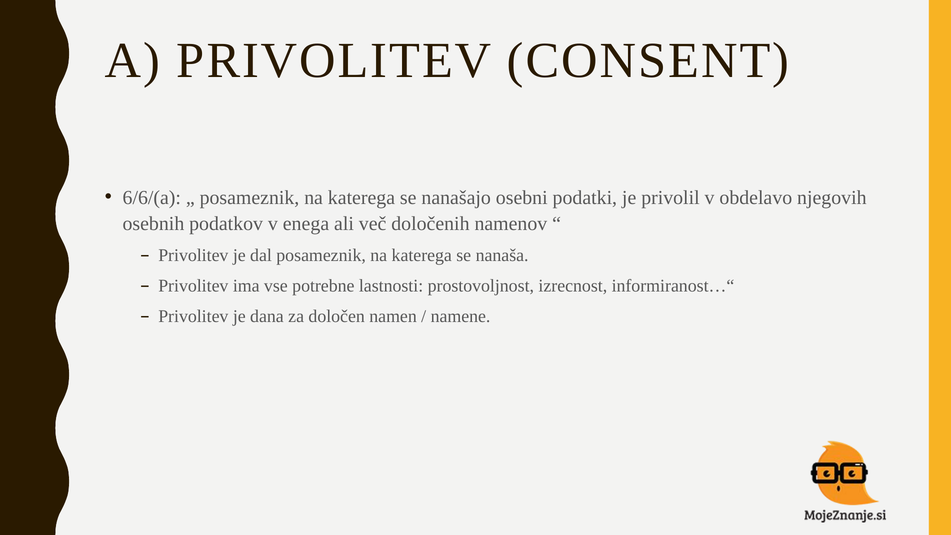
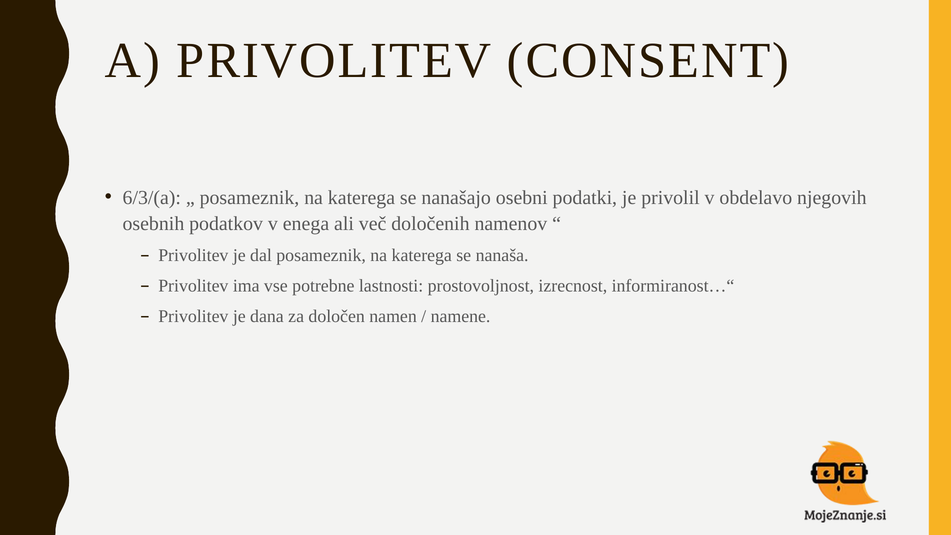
6/6/(a: 6/6/(a -> 6/3/(a (152, 198)
